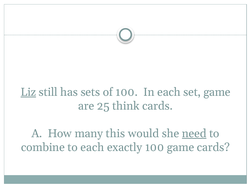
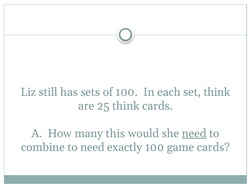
Liz underline: present -> none (28, 92)
set game: game -> think (217, 92)
to each: each -> need (92, 147)
